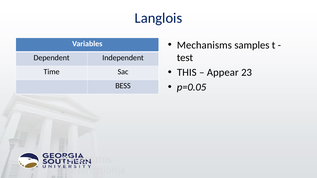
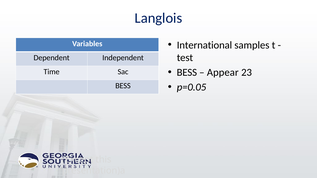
Mechanisms: Mechanisms -> International (204, 45)
THIS: THIS -> BESS (187, 73)
